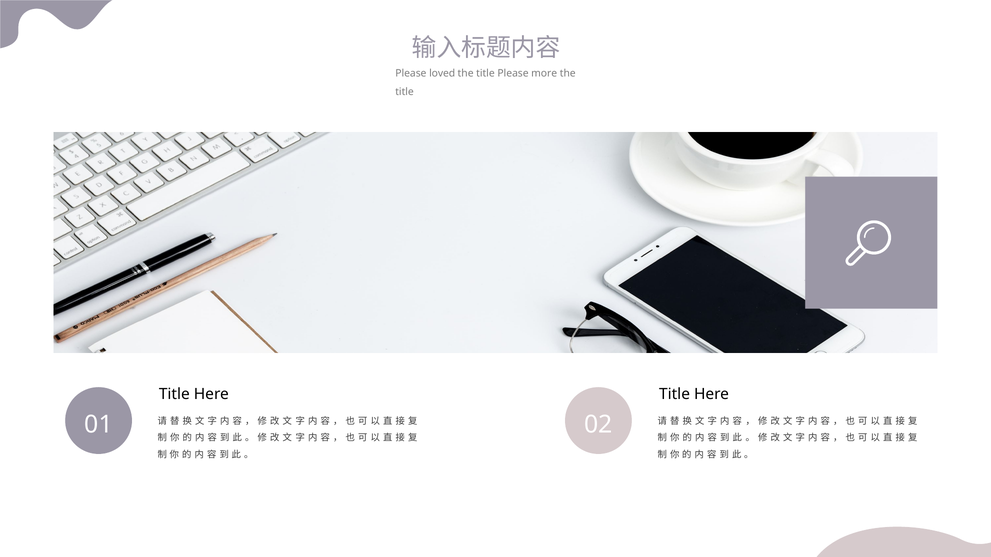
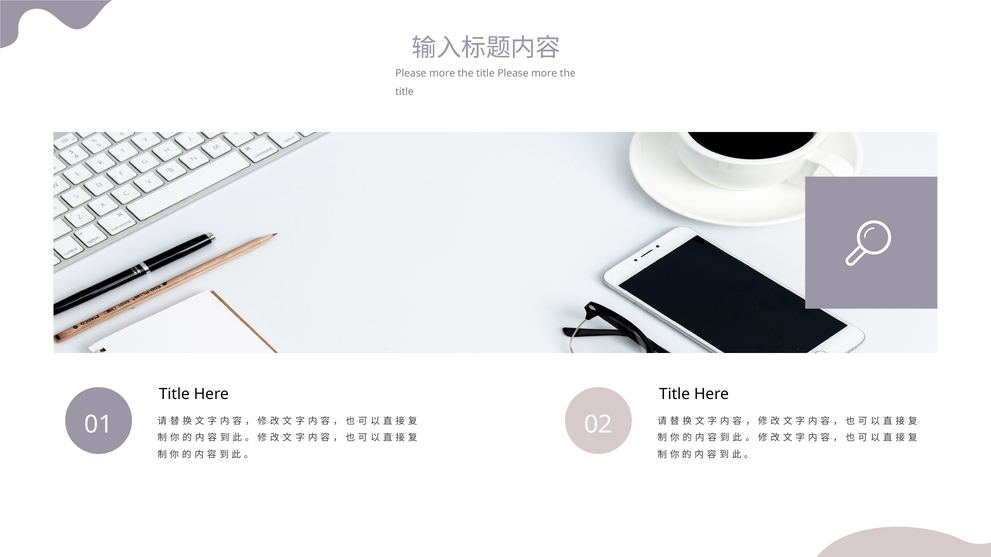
loved: loved -> more (442, 73)
